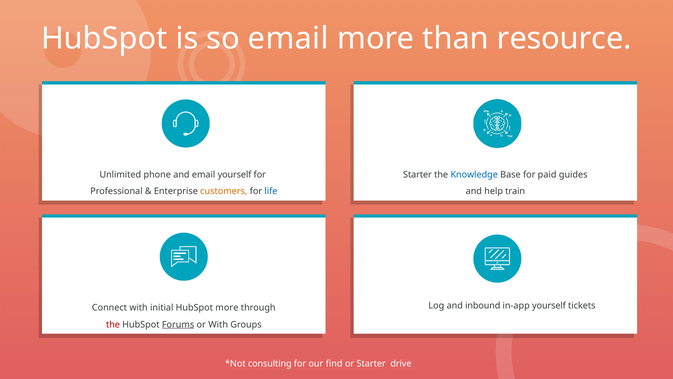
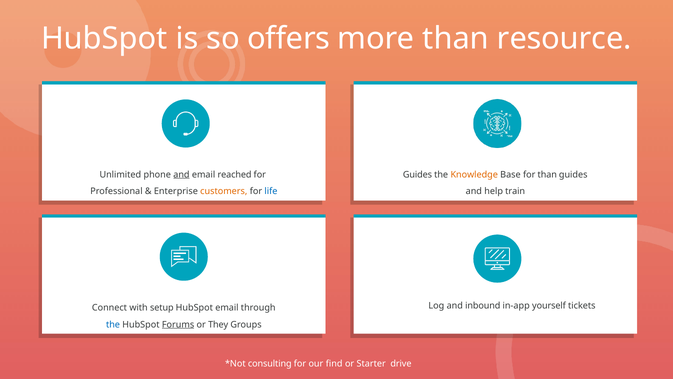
so email: email -> offers (289, 39)
and underline: none -> present (181, 174)
email yourself: yourself -> reached (235, 174)
Starter: Starter -> Guides (417, 174)
Knowledge colour: blue -> orange (474, 174)
for paid: paid -> than (547, 174)
initial: initial -> setup (162, 307)
HubSpot more: more -> email (227, 307)
the colour: red -> blue (113, 324)
or With: With -> They (218, 324)
